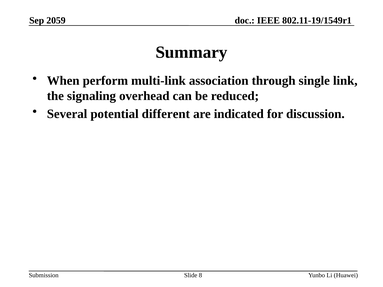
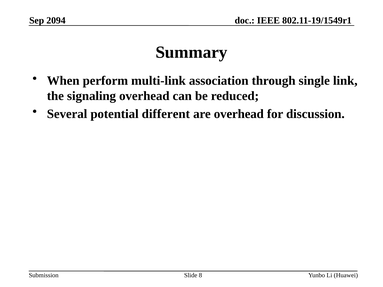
2059: 2059 -> 2094 (56, 20)
are indicated: indicated -> overhead (239, 114)
